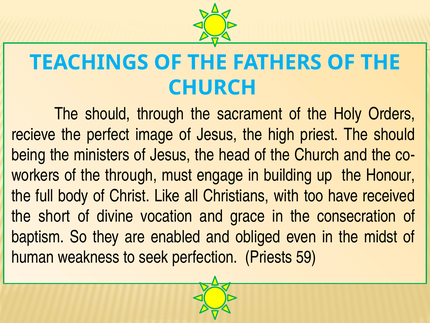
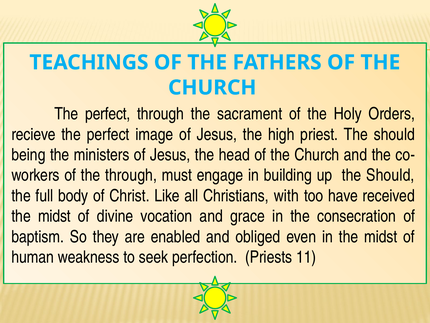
should: should -> perfect (108, 114)
up the Honour: Honour -> Should (390, 175)
short: short -> midst (54, 216)
59: 59 -> 11 (306, 257)
